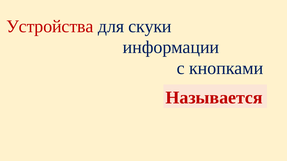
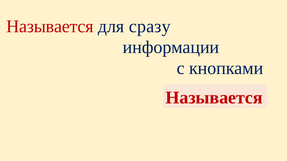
Устройства: Устройства -> Называется (50, 26)
скуки: скуки -> сразу (150, 26)
